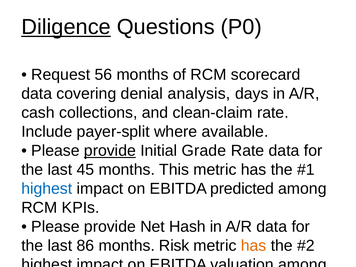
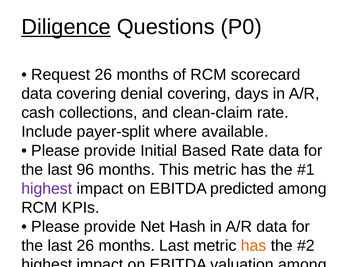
Request 56: 56 -> 26 (103, 75)
denial analysis: analysis -> covering (199, 94)
provide underline: present -> none (110, 151)
Grade: Grade -> Based (204, 151)
45: 45 -> 96 (85, 170)
highest colour: blue -> purple (47, 189)
last 86: 86 -> 26 (85, 246)
months Risk: Risk -> Last (174, 246)
